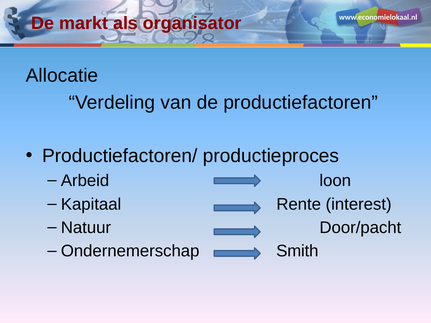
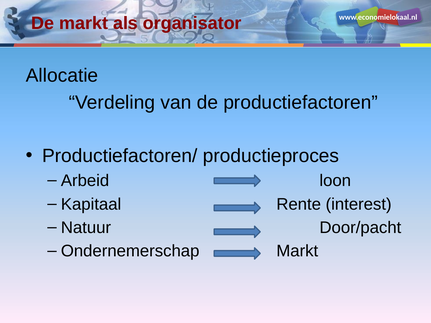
Ondernemerschap Smith: Smith -> Markt (297, 251)
